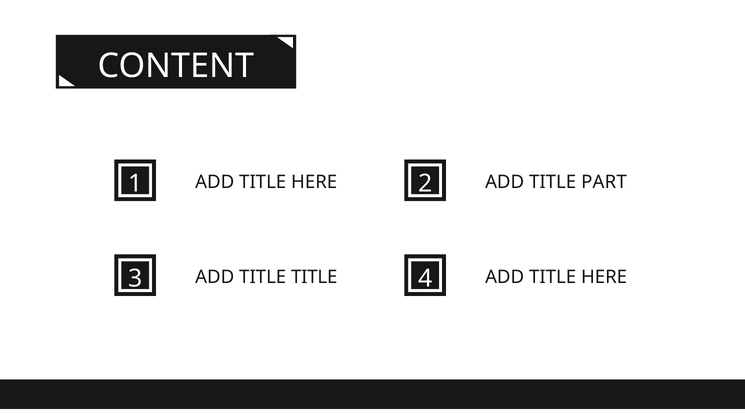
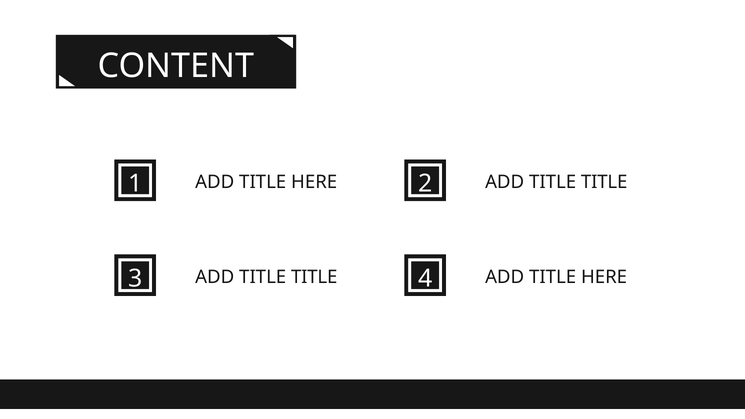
2 ADD TITLE PART: PART -> TITLE (604, 182)
